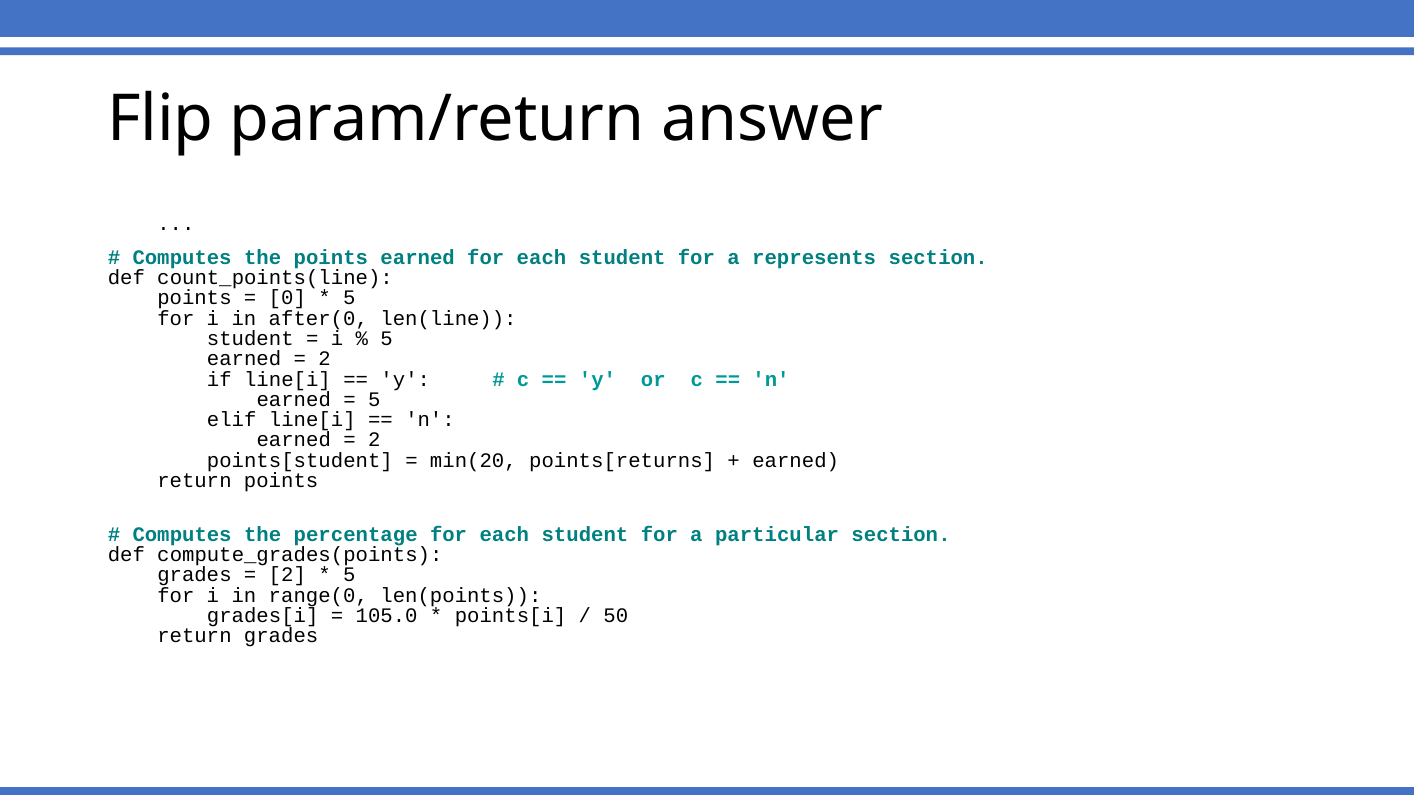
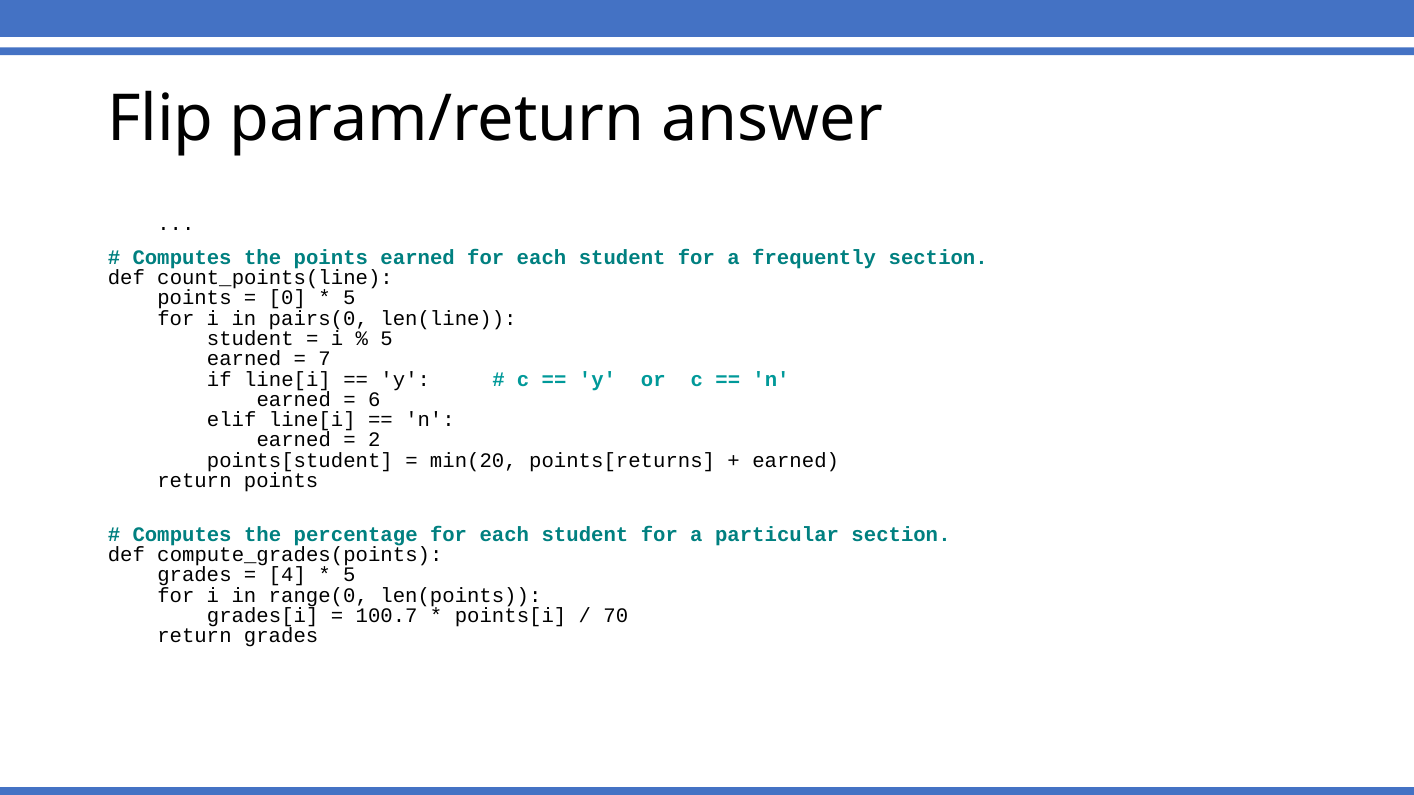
represents: represents -> frequently (814, 257)
after(0: after(0 -> pairs(0 (318, 318)
2: 2 -> 7 (325, 359)
5: 5 -> 6 (374, 400)
2: 2 -> 4 (287, 575)
105.0: 105.0 -> 100.7 (387, 616)
50: 50 -> 70 (616, 616)
